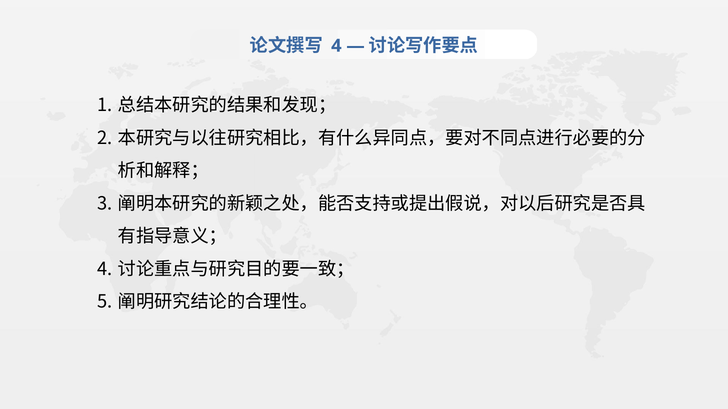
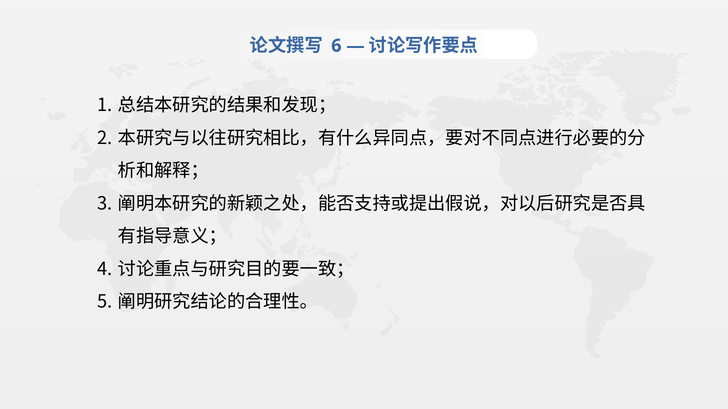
4: 4 -> 6 (336, 46)
